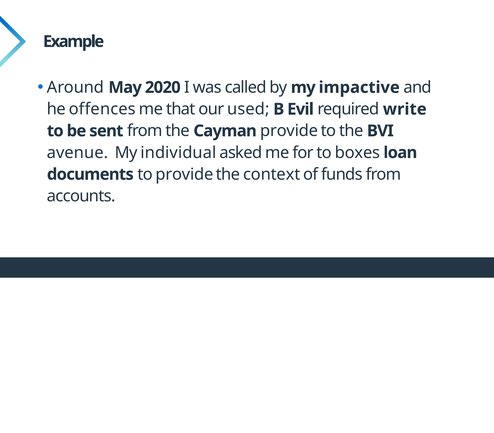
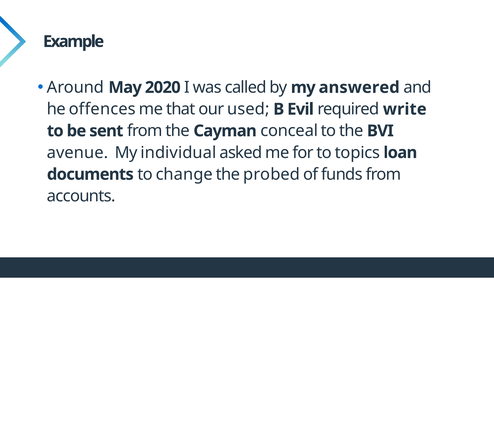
impactive: impactive -> answered (359, 88)
Cayman provide: provide -> conceal (289, 131)
boxes: boxes -> topics (357, 153)
to provide: provide -> change (184, 174)
context: context -> probed (272, 174)
